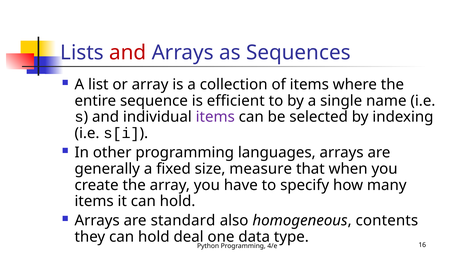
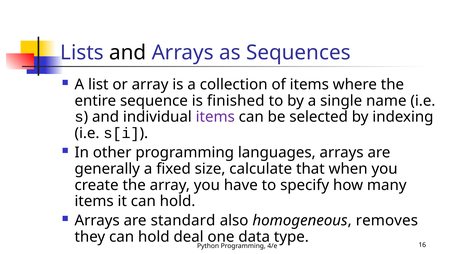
and colour: red -> black (128, 53)
efficient: efficient -> finished (236, 101)
measure: measure -> calculate (261, 169)
contents: contents -> removes (387, 221)
